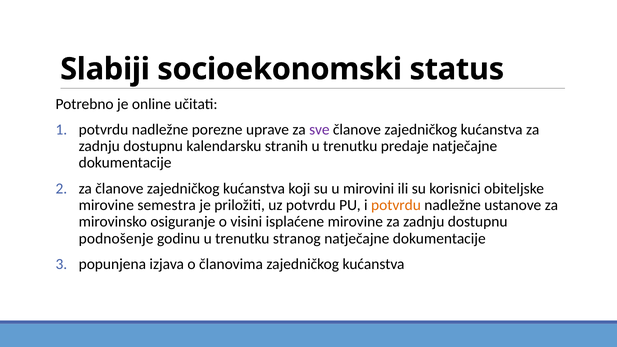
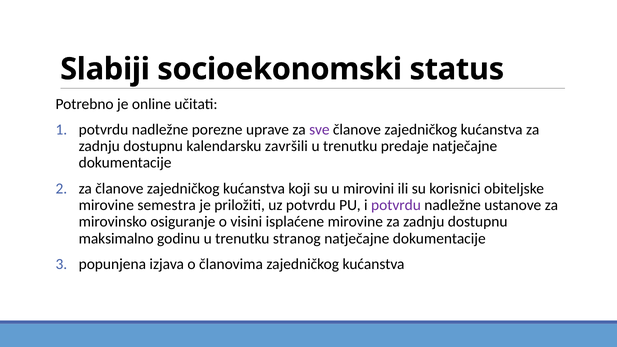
stranih: stranih -> završili (286, 146)
potvrdu colour: orange -> purple (396, 205)
podnošenje: podnošenje -> maksimalno (116, 239)
